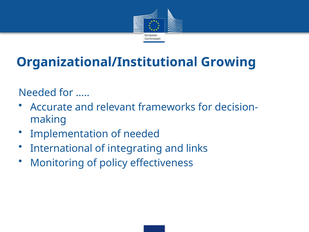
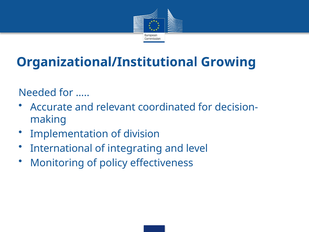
frameworks: frameworks -> coordinated (167, 107)
of needed: needed -> division (142, 134)
links: links -> level (197, 148)
